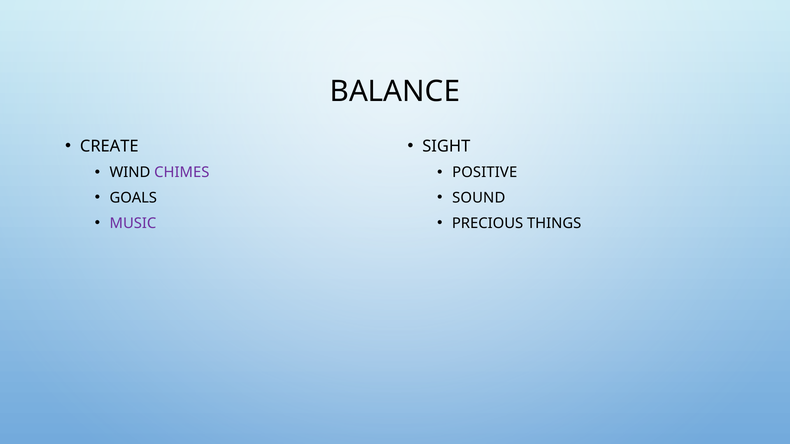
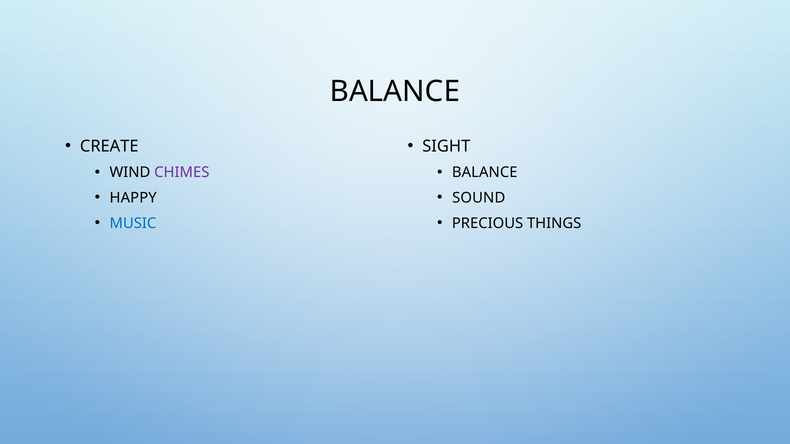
POSITIVE: POSITIVE -> BALANCE (485, 173)
GOALS: GOALS -> HAPPY (133, 198)
MUSIC colour: purple -> blue (133, 223)
